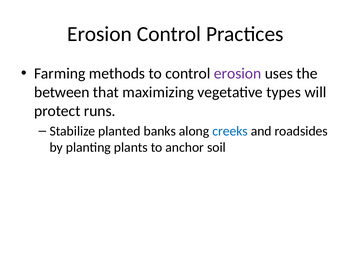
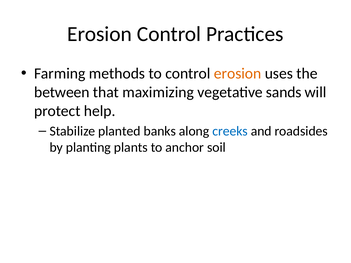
erosion colour: purple -> orange (238, 74)
types: types -> sands (284, 92)
runs: runs -> help (100, 111)
